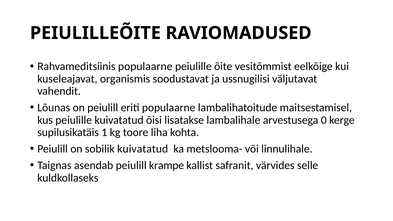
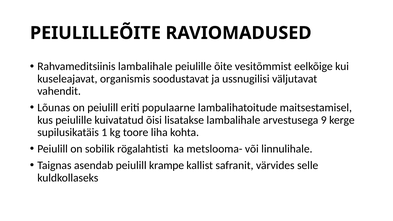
Rahvameditsiinis populaarne: populaarne -> lambalihale (145, 66)
0: 0 -> 9 (324, 120)
sobilik kuivatatud: kuivatatud -> rögalahtisti (143, 149)
